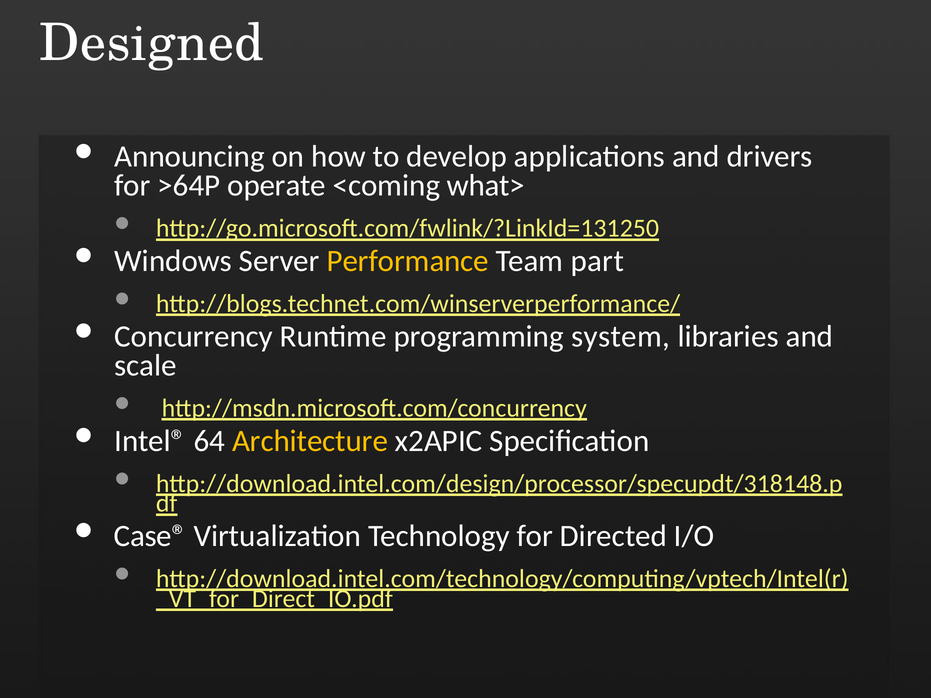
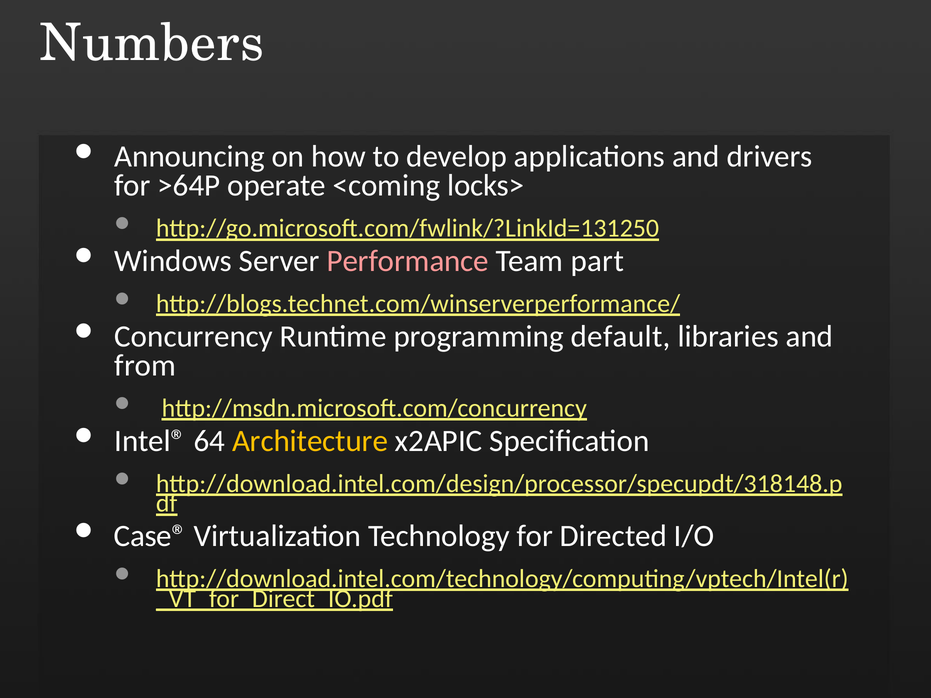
Designed: Designed -> Numbers (152, 43)
what>: what> -> locks> (486, 186)
Performance colour: yellow -> pink (408, 261)
system: system -> default (621, 337)
scale: scale -> from (145, 366)
